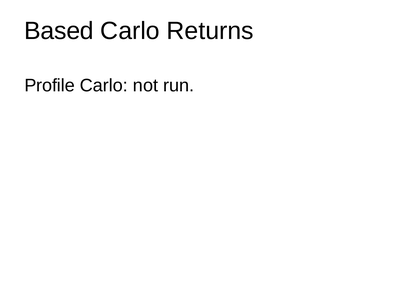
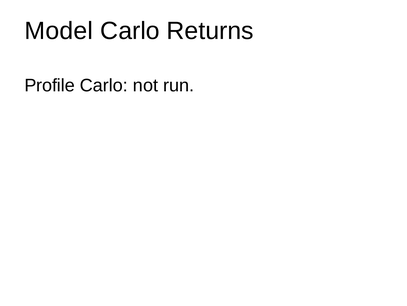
Based: Based -> Model (59, 31)
